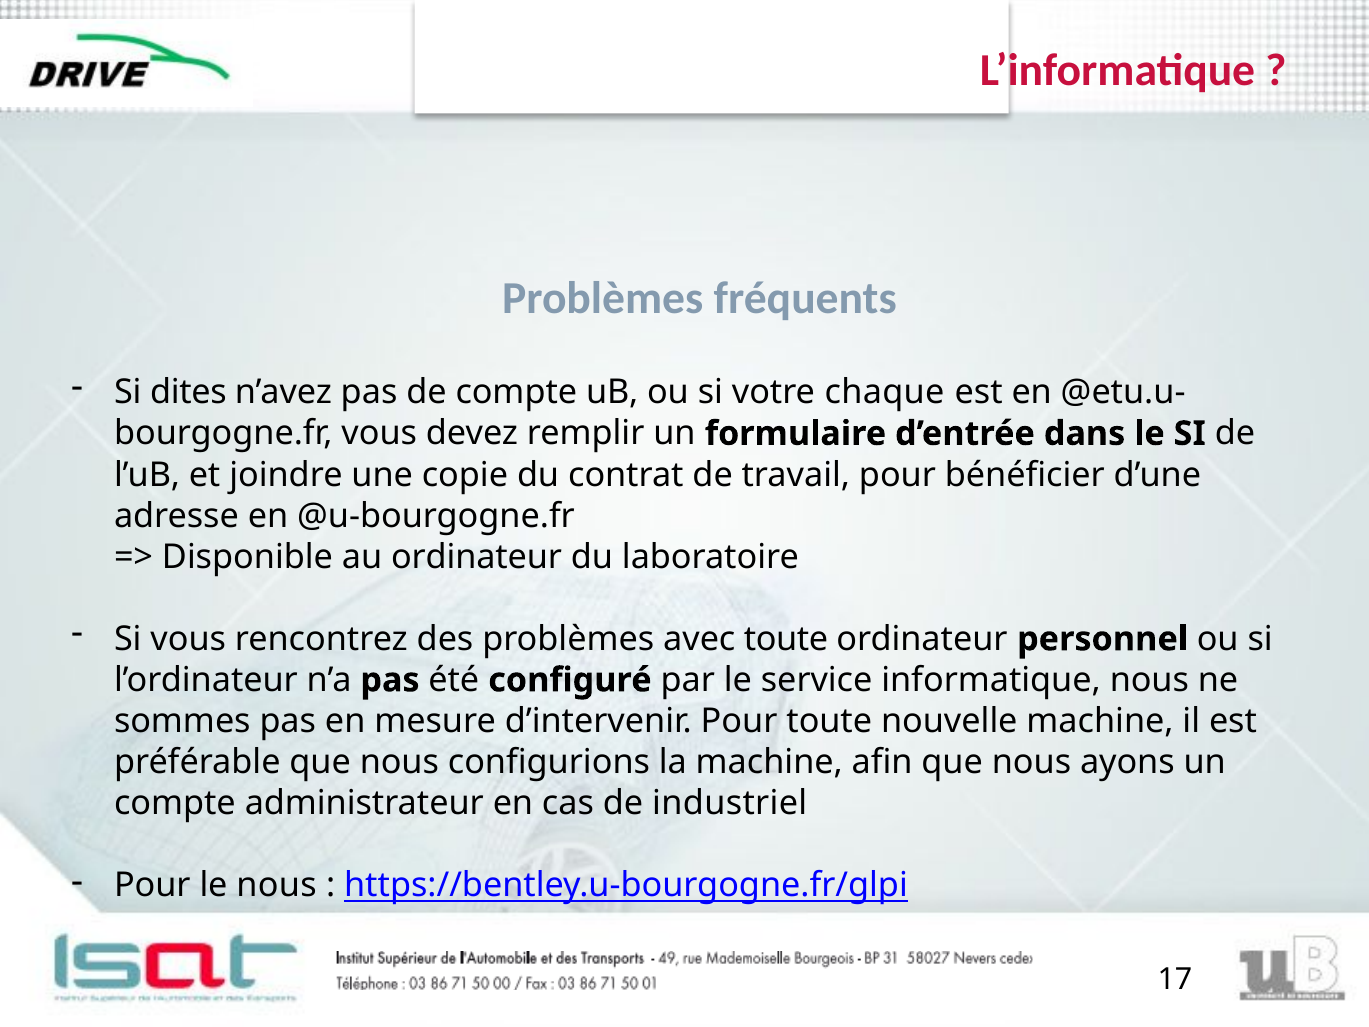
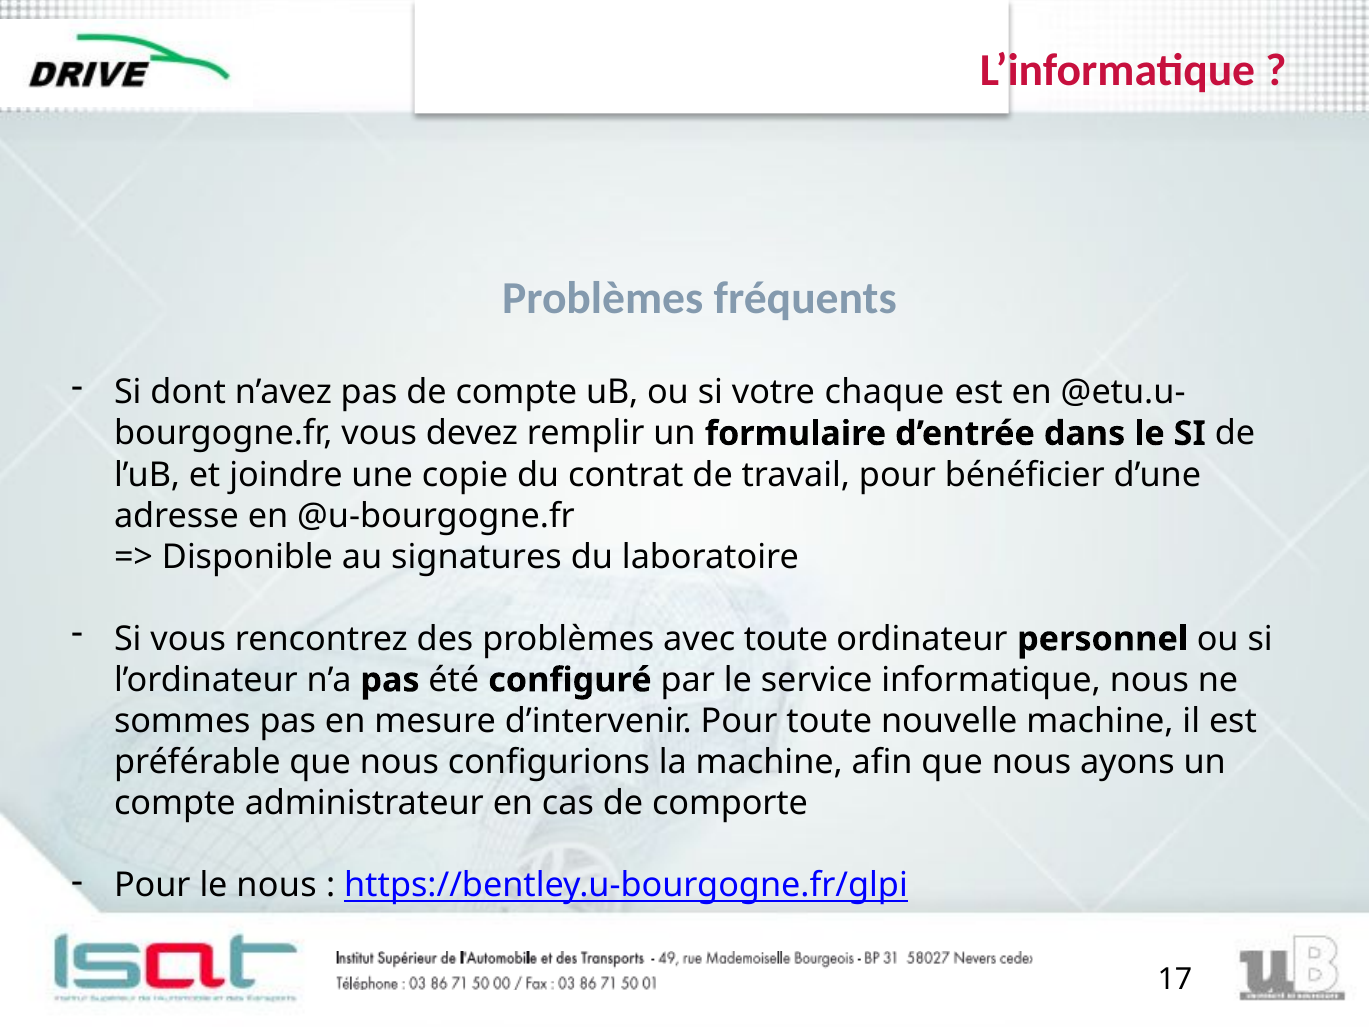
dites: dites -> dont (188, 392)
au ordinateur: ordinateur -> signatures (476, 557)
industriel: industriel -> comporte (730, 803)
